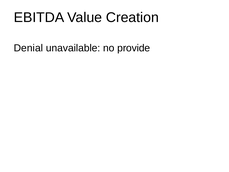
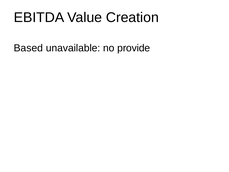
Denial: Denial -> Based (28, 48)
